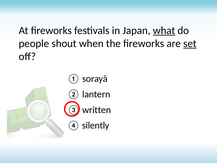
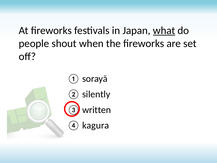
set underline: present -> none (190, 43)
lantern: lantern -> silently (96, 94)
silently: silently -> kagura (96, 125)
